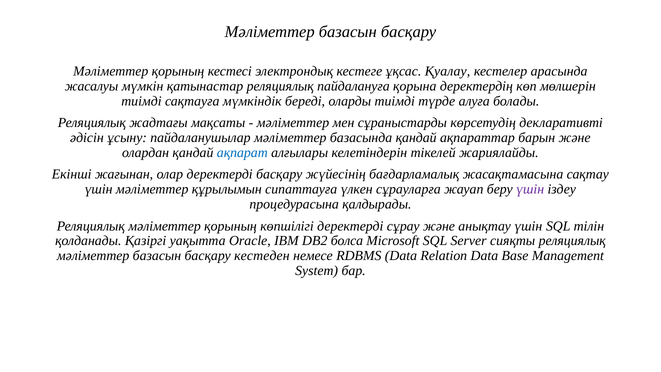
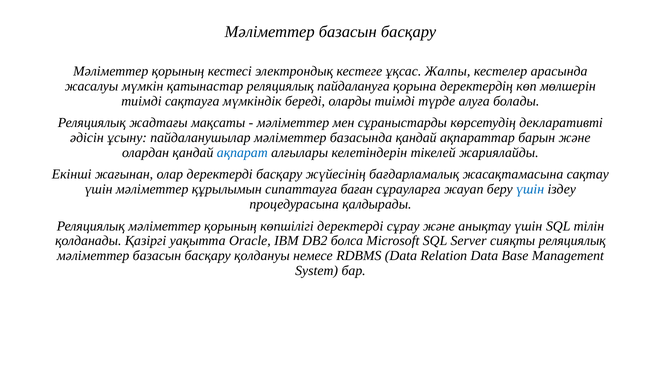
Қуалау: Қуалау -> Жалпы (448, 71)
үлкен: үлкен -> баған (357, 189)
үшін colour: purple -> blue (530, 189)
кестеден: кестеден -> қолдануы (262, 256)
